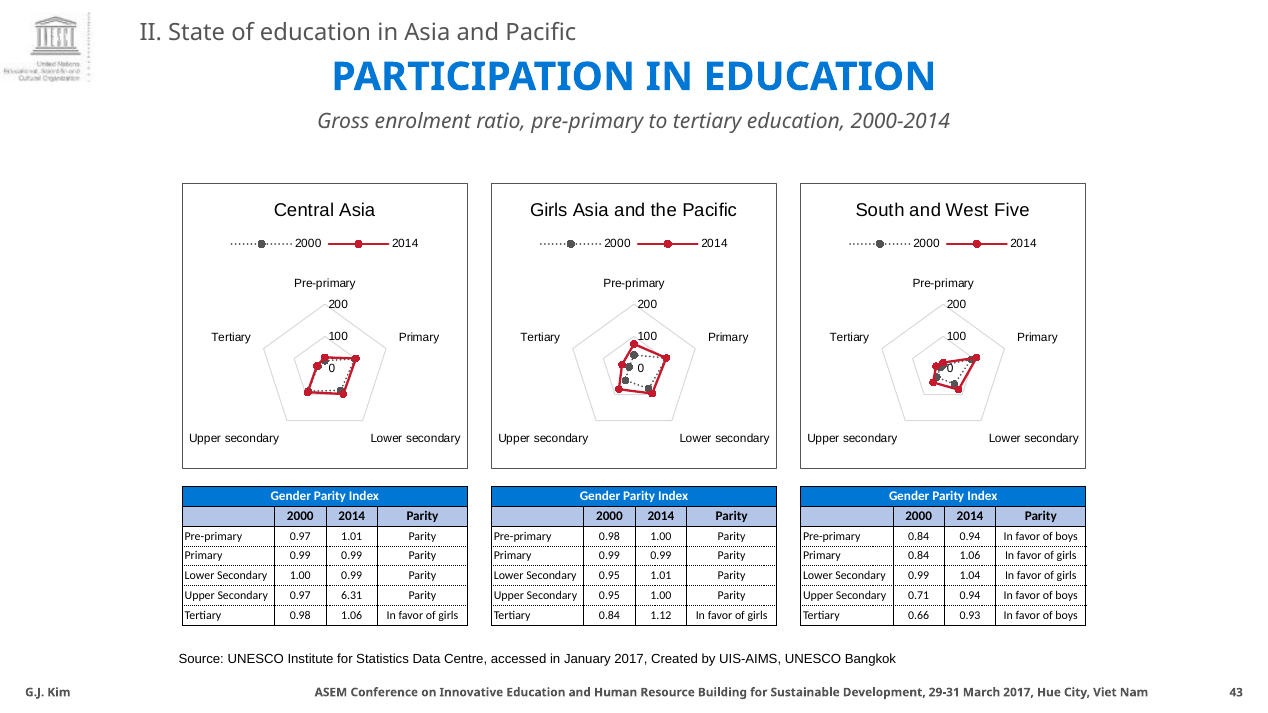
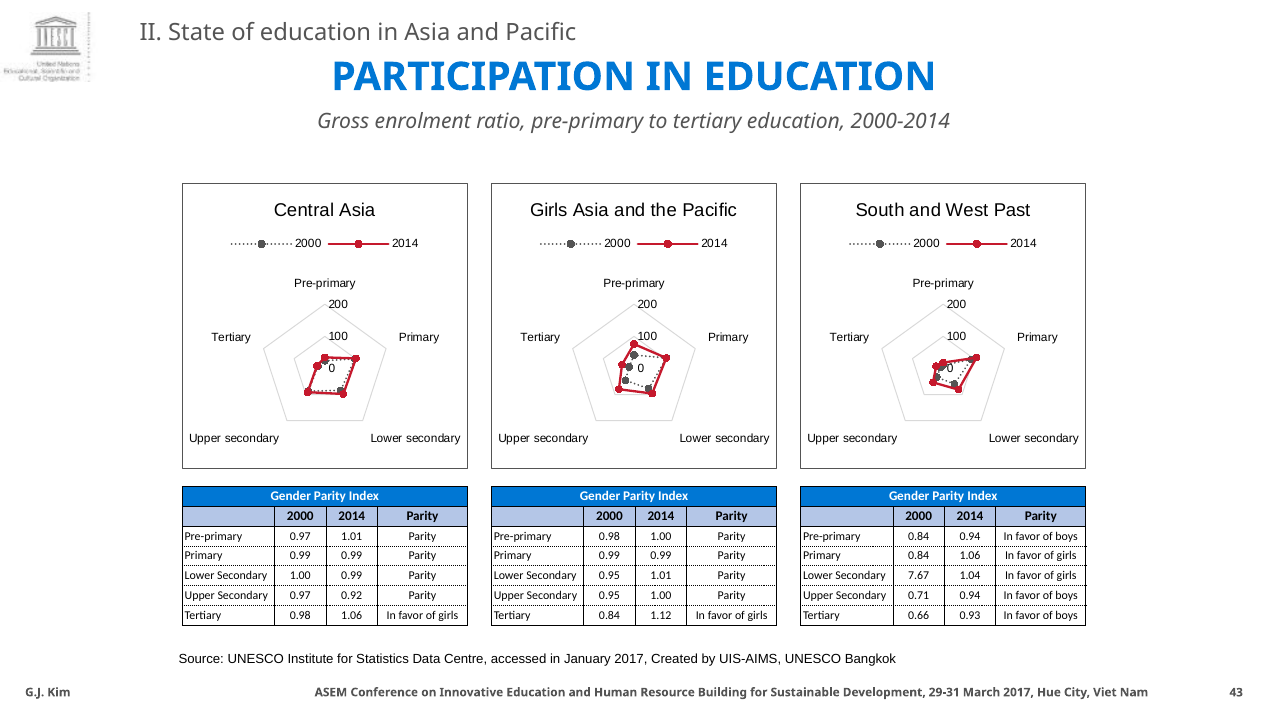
Five: Five -> Past (1012, 211)
Secondary 0.99: 0.99 -> 7.67 (919, 576)
6.31: 6.31 -> 0.92 (352, 596)
